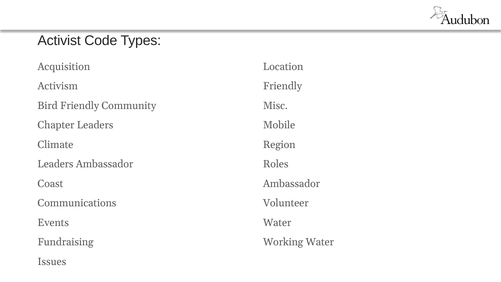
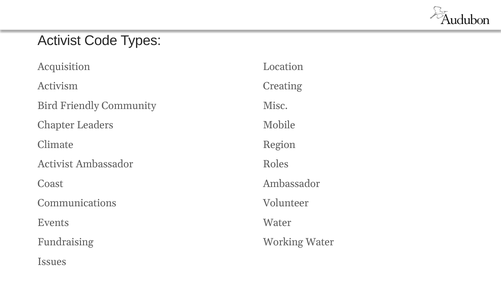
Friendly: Friendly -> Creating (283, 86)
Leaders: Leaders -> Activist (55, 164)
